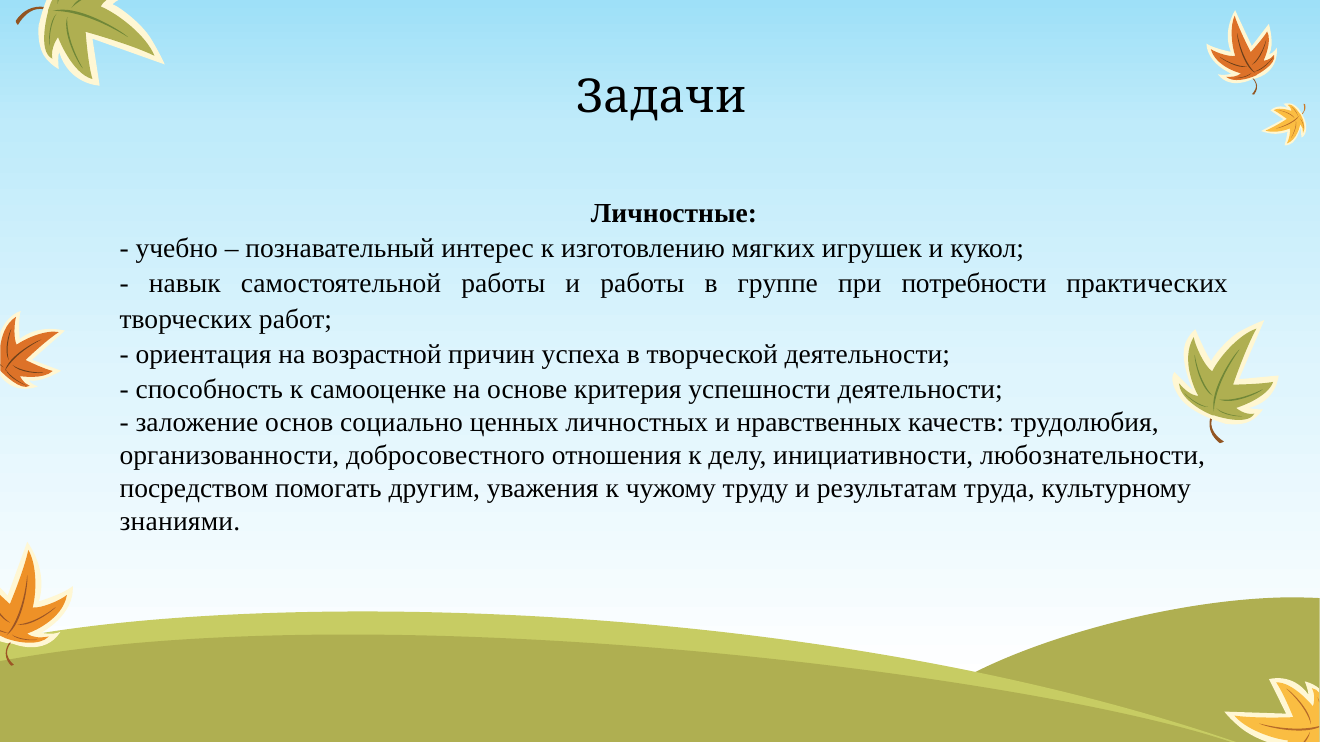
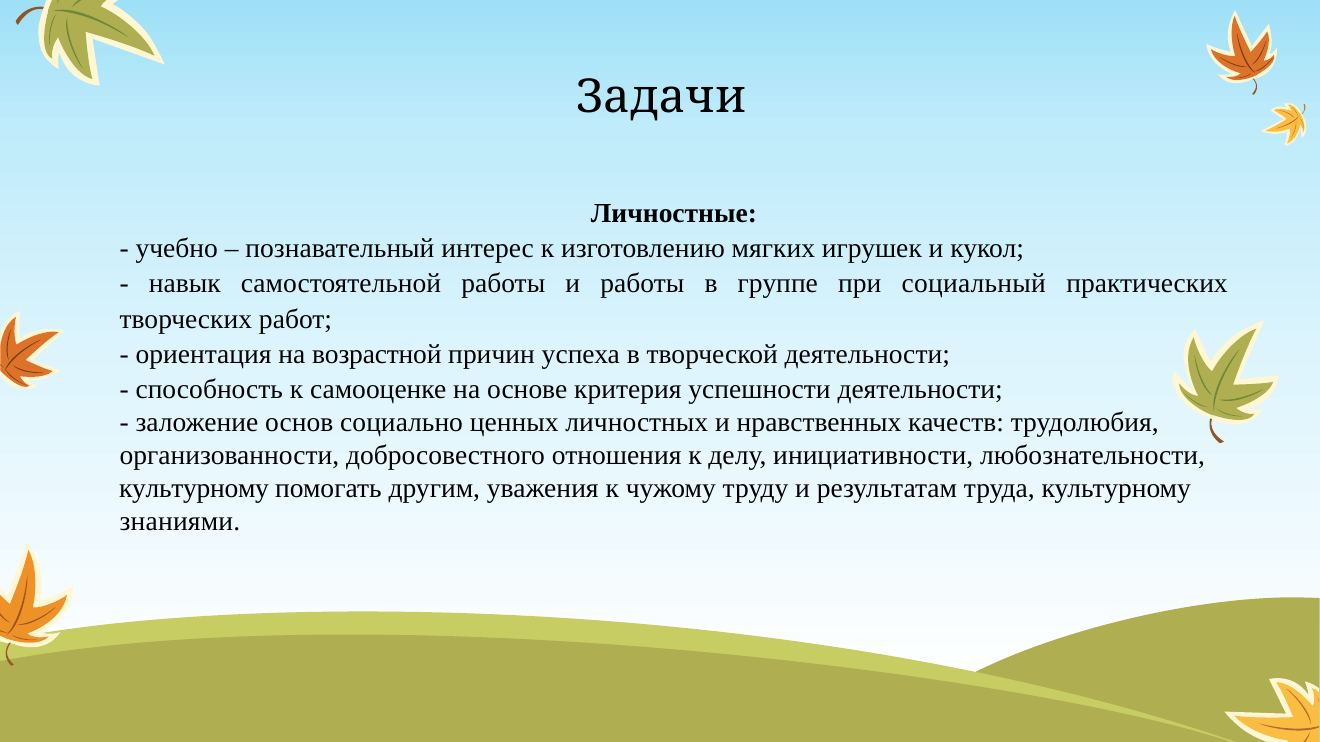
потребности: потребности -> социальный (974, 284)
посредством: посредством -> культурному (194, 489)
